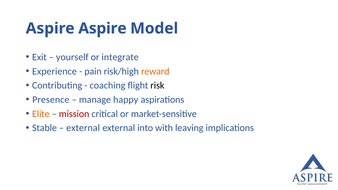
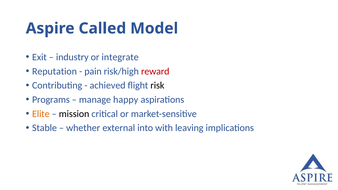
Aspire Aspire: Aspire -> Called (102, 28)
yourself: yourself -> industry (72, 57)
Experience: Experience -> Reputation (54, 71)
reward colour: orange -> red (155, 71)
coaching: coaching -> achieved (108, 85)
Presence: Presence -> Programs (51, 100)
mission colour: red -> black (74, 114)
external: external -> whether (83, 128)
